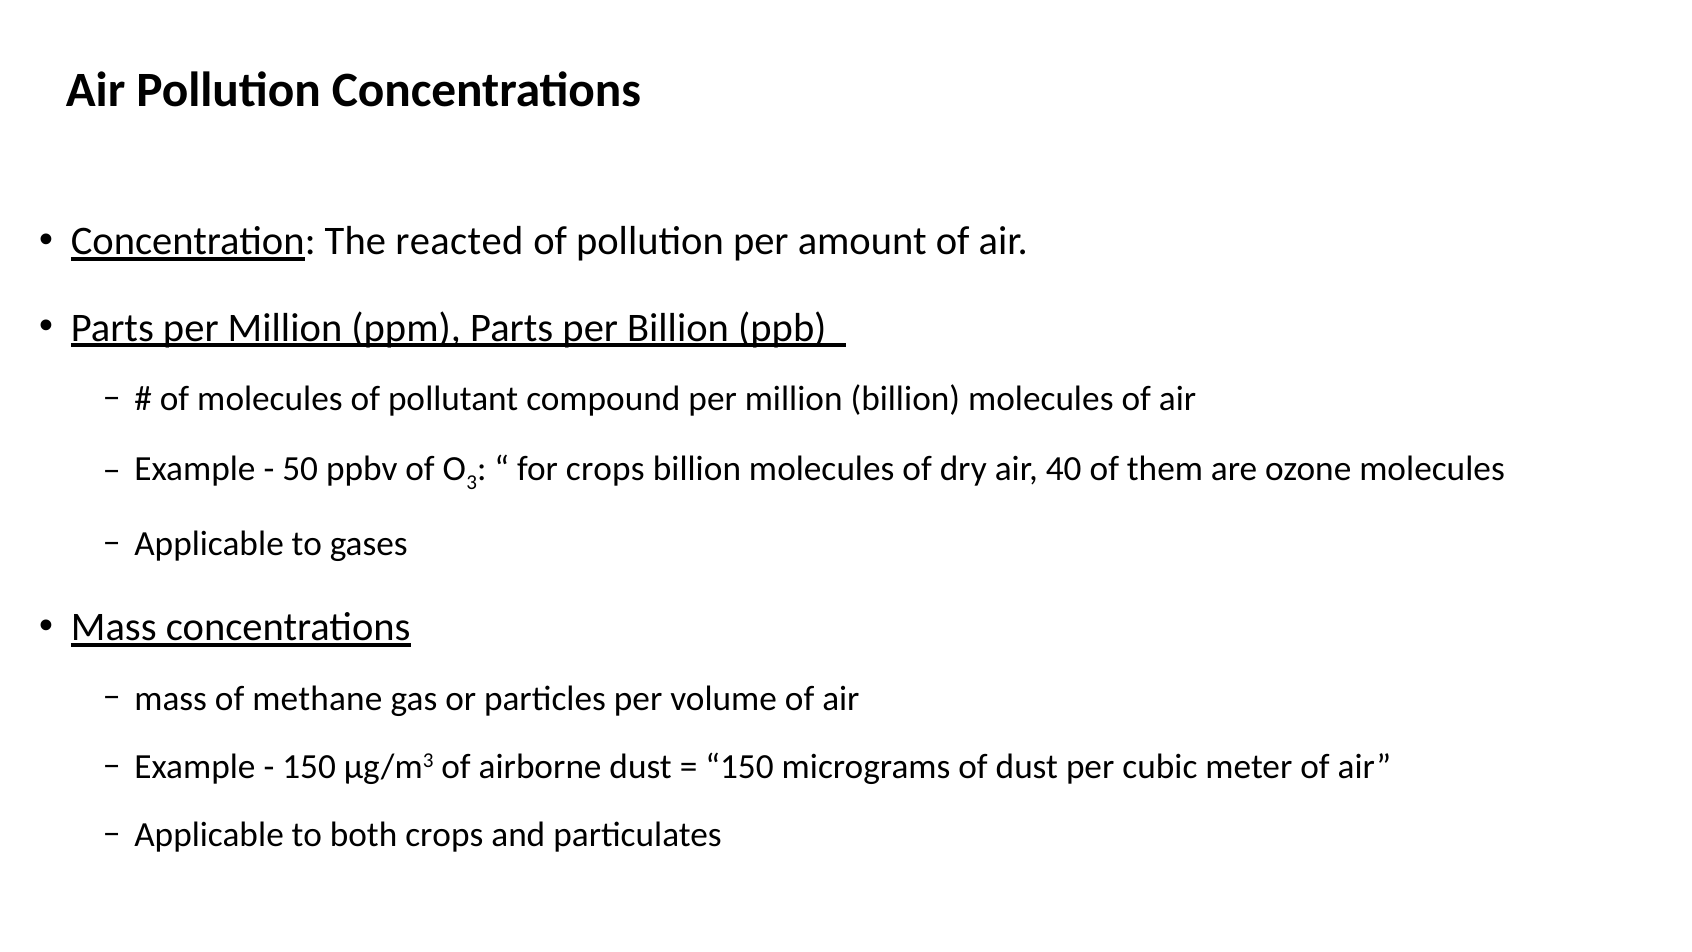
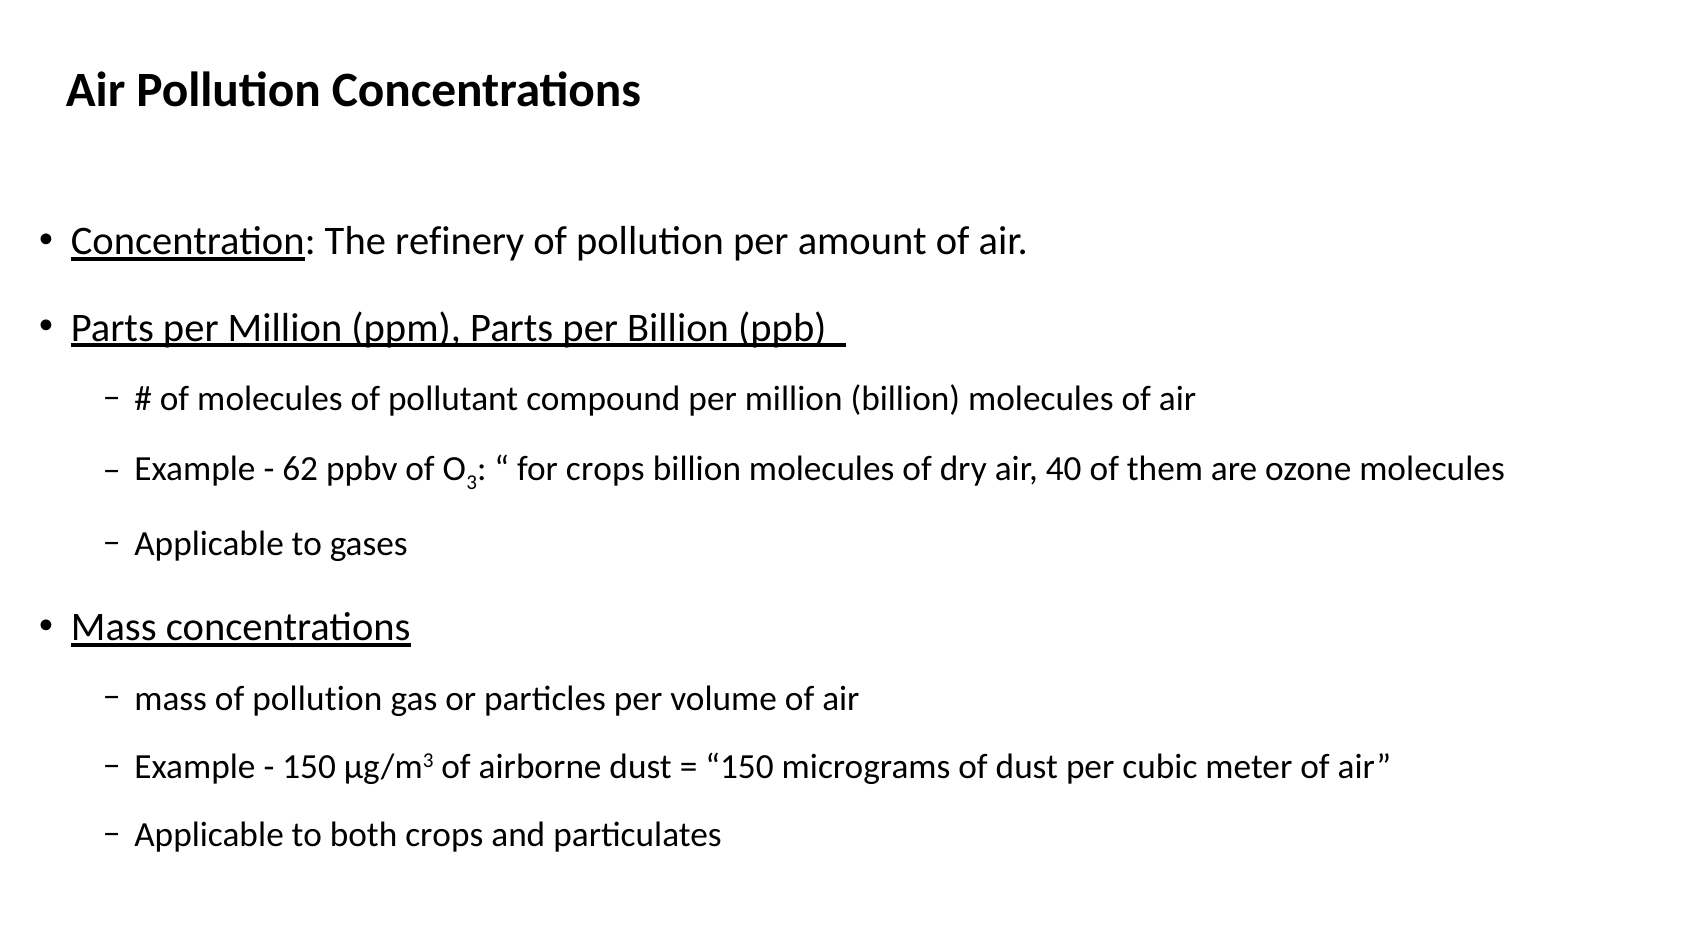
reacted: reacted -> refinery (460, 241)
50: 50 -> 62 (300, 469)
mass of methane: methane -> pollution (317, 698)
